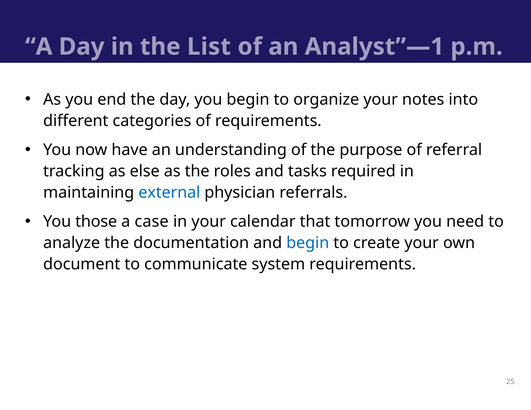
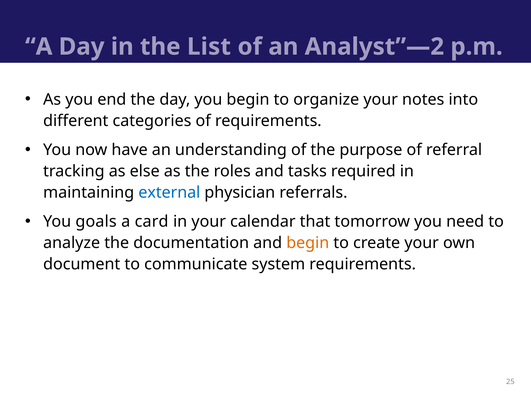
Analyst”—1: Analyst”—1 -> Analyst”—2 (374, 47)
those: those -> goals (96, 222)
case: case -> card (152, 222)
begin colour: blue -> orange (308, 243)
